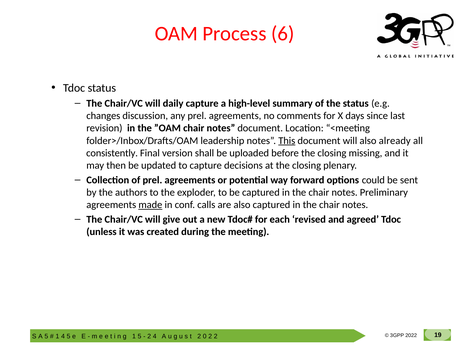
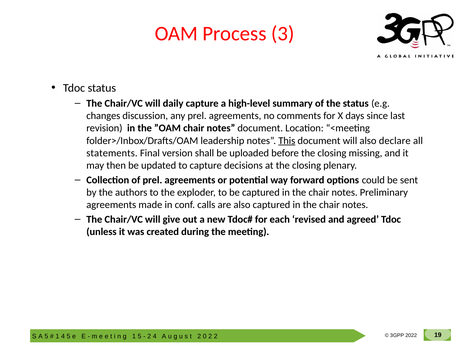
6: 6 -> 3 (283, 34)
already: already -> declare (395, 141)
consistently: consistently -> statements (112, 153)
made underline: present -> none (150, 205)
